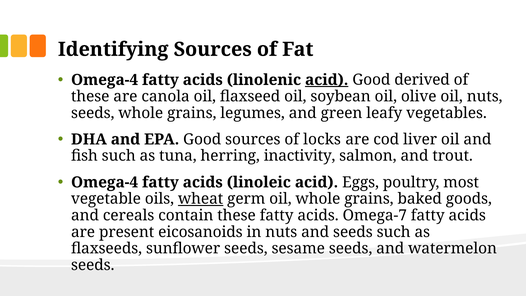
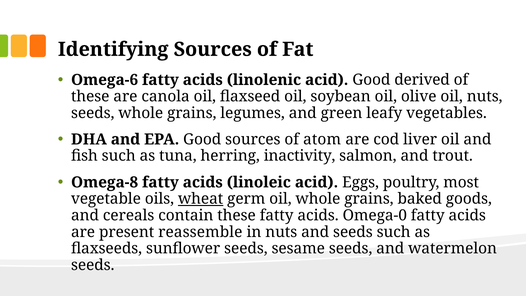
Omega-4: Omega-4 -> Omega-6 (105, 80)
acid underline: present -> none (327, 80)
locks: locks -> atom (322, 139)
Omega-4: Omega-4 -> Omega-8 (105, 182)
Omega-7: Omega-7 -> Omega-0 (375, 215)
eicosanoids: eicosanoids -> reassemble (200, 232)
